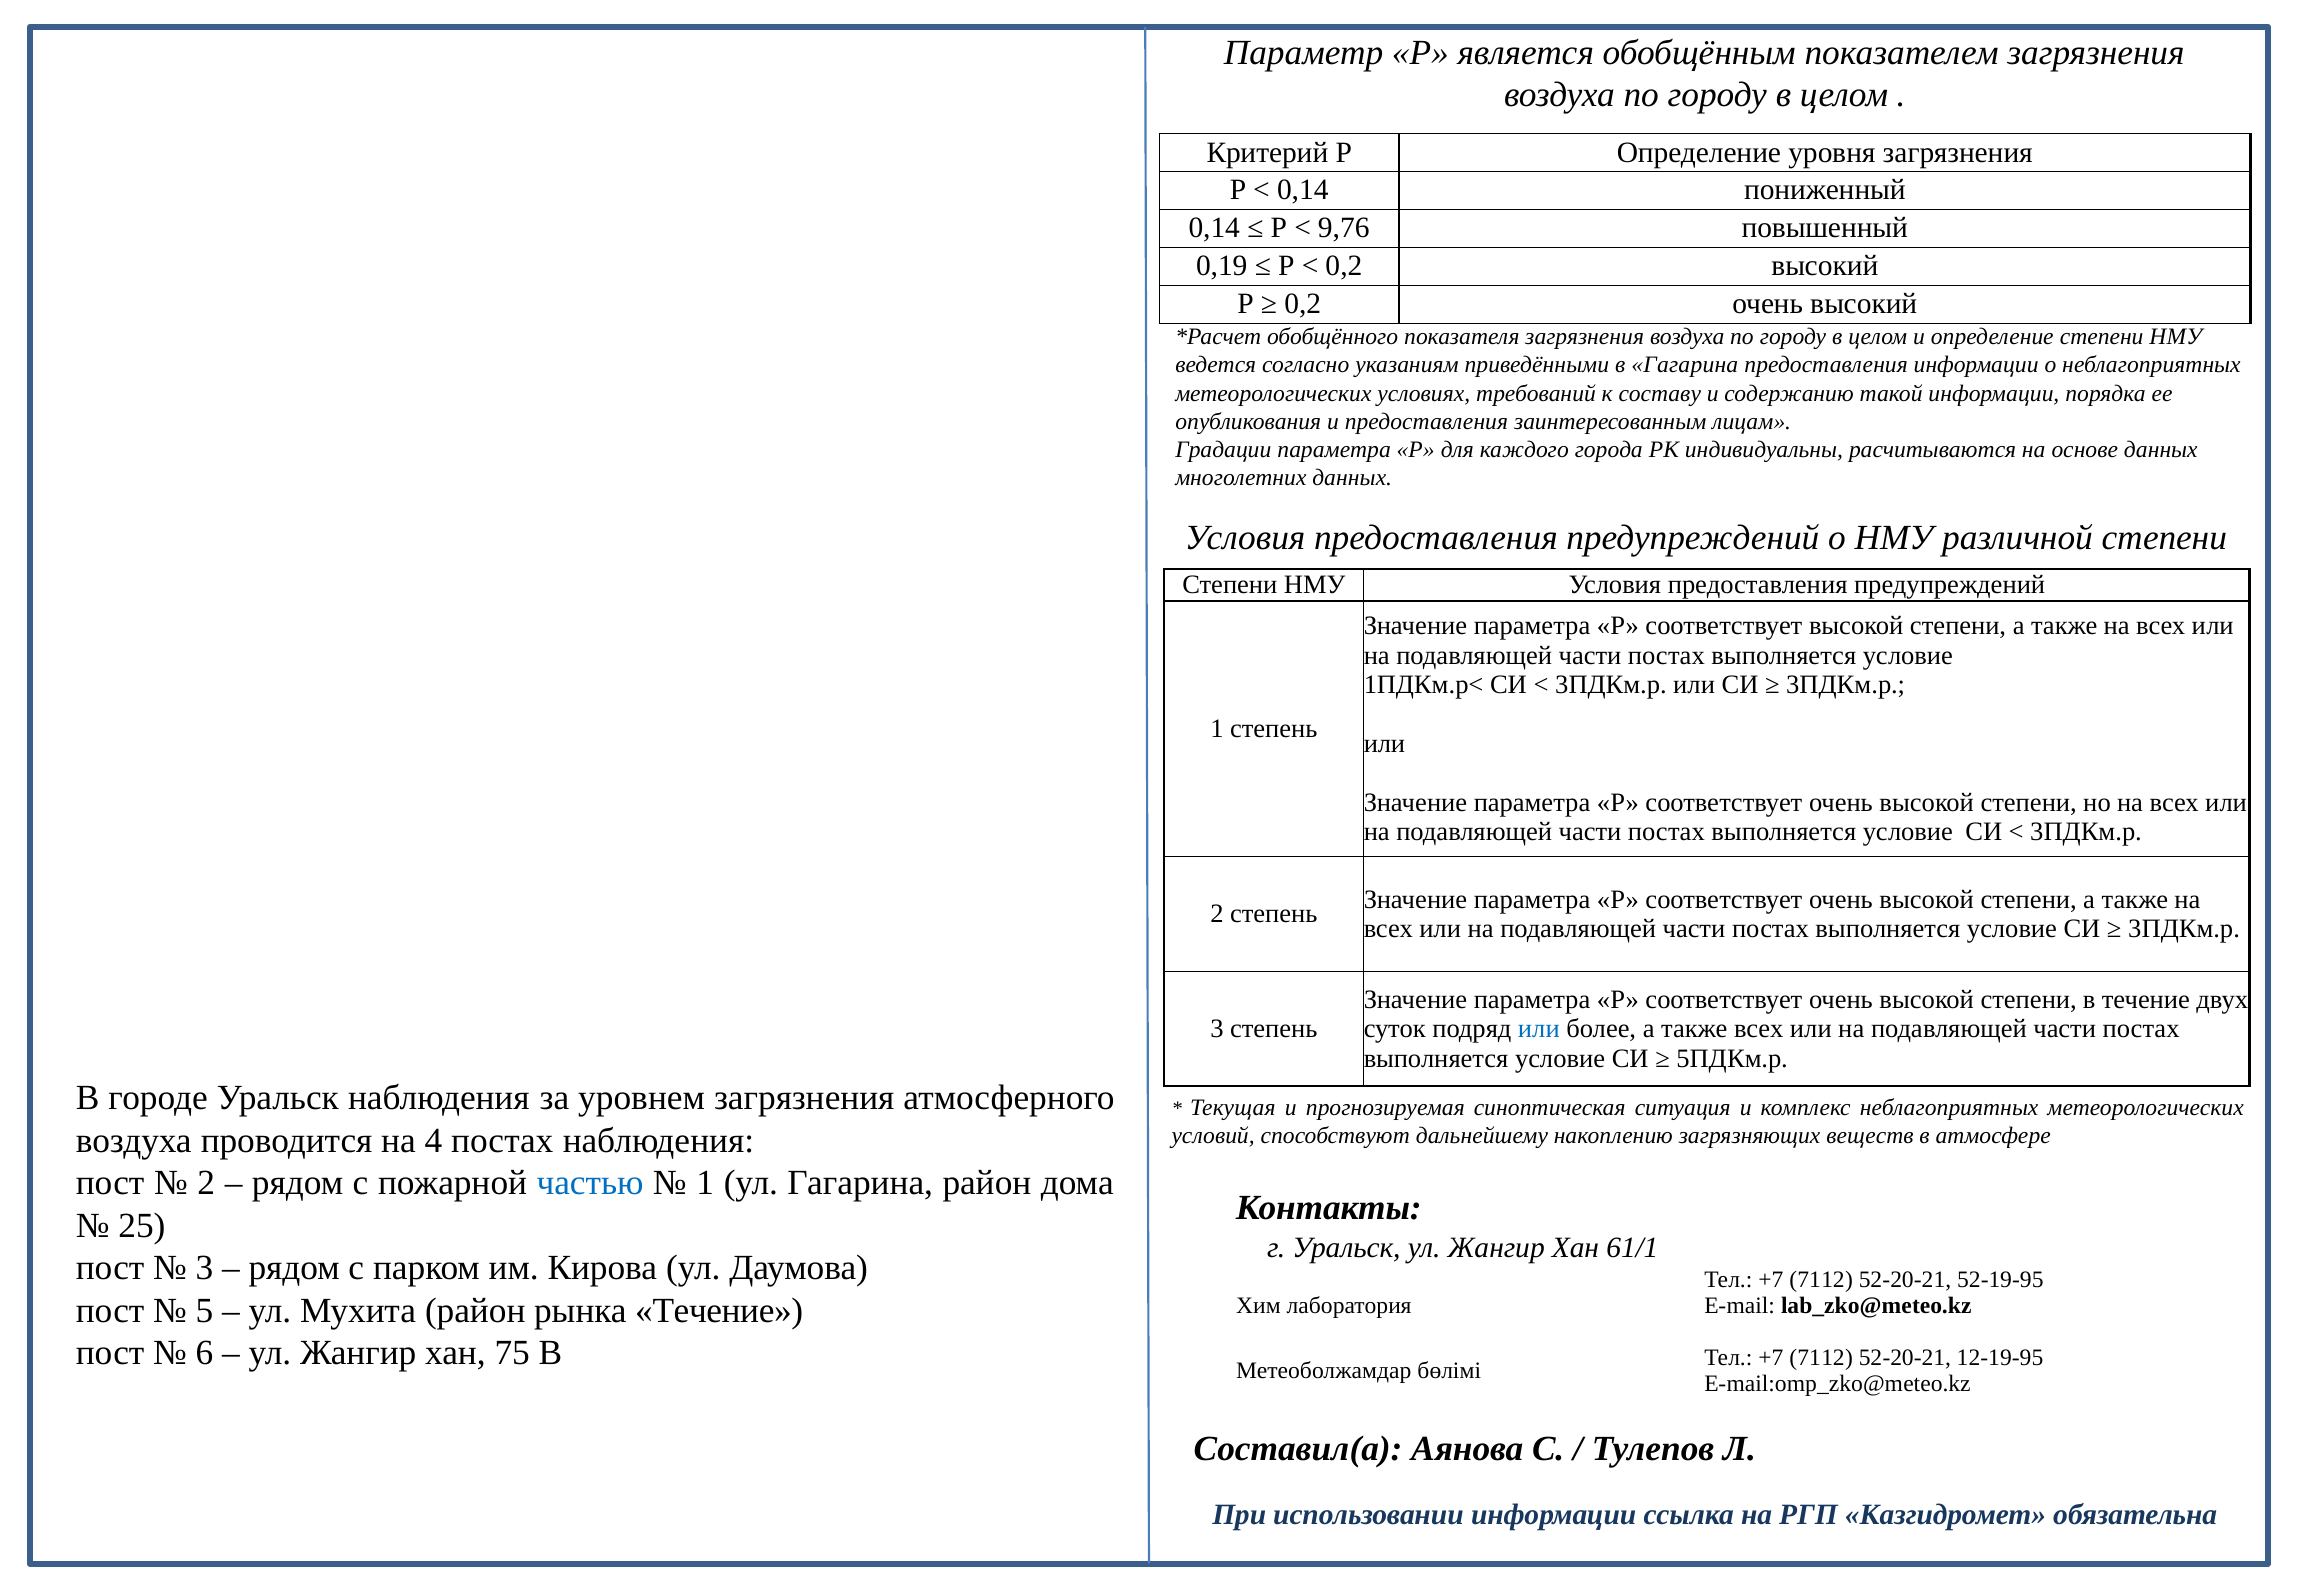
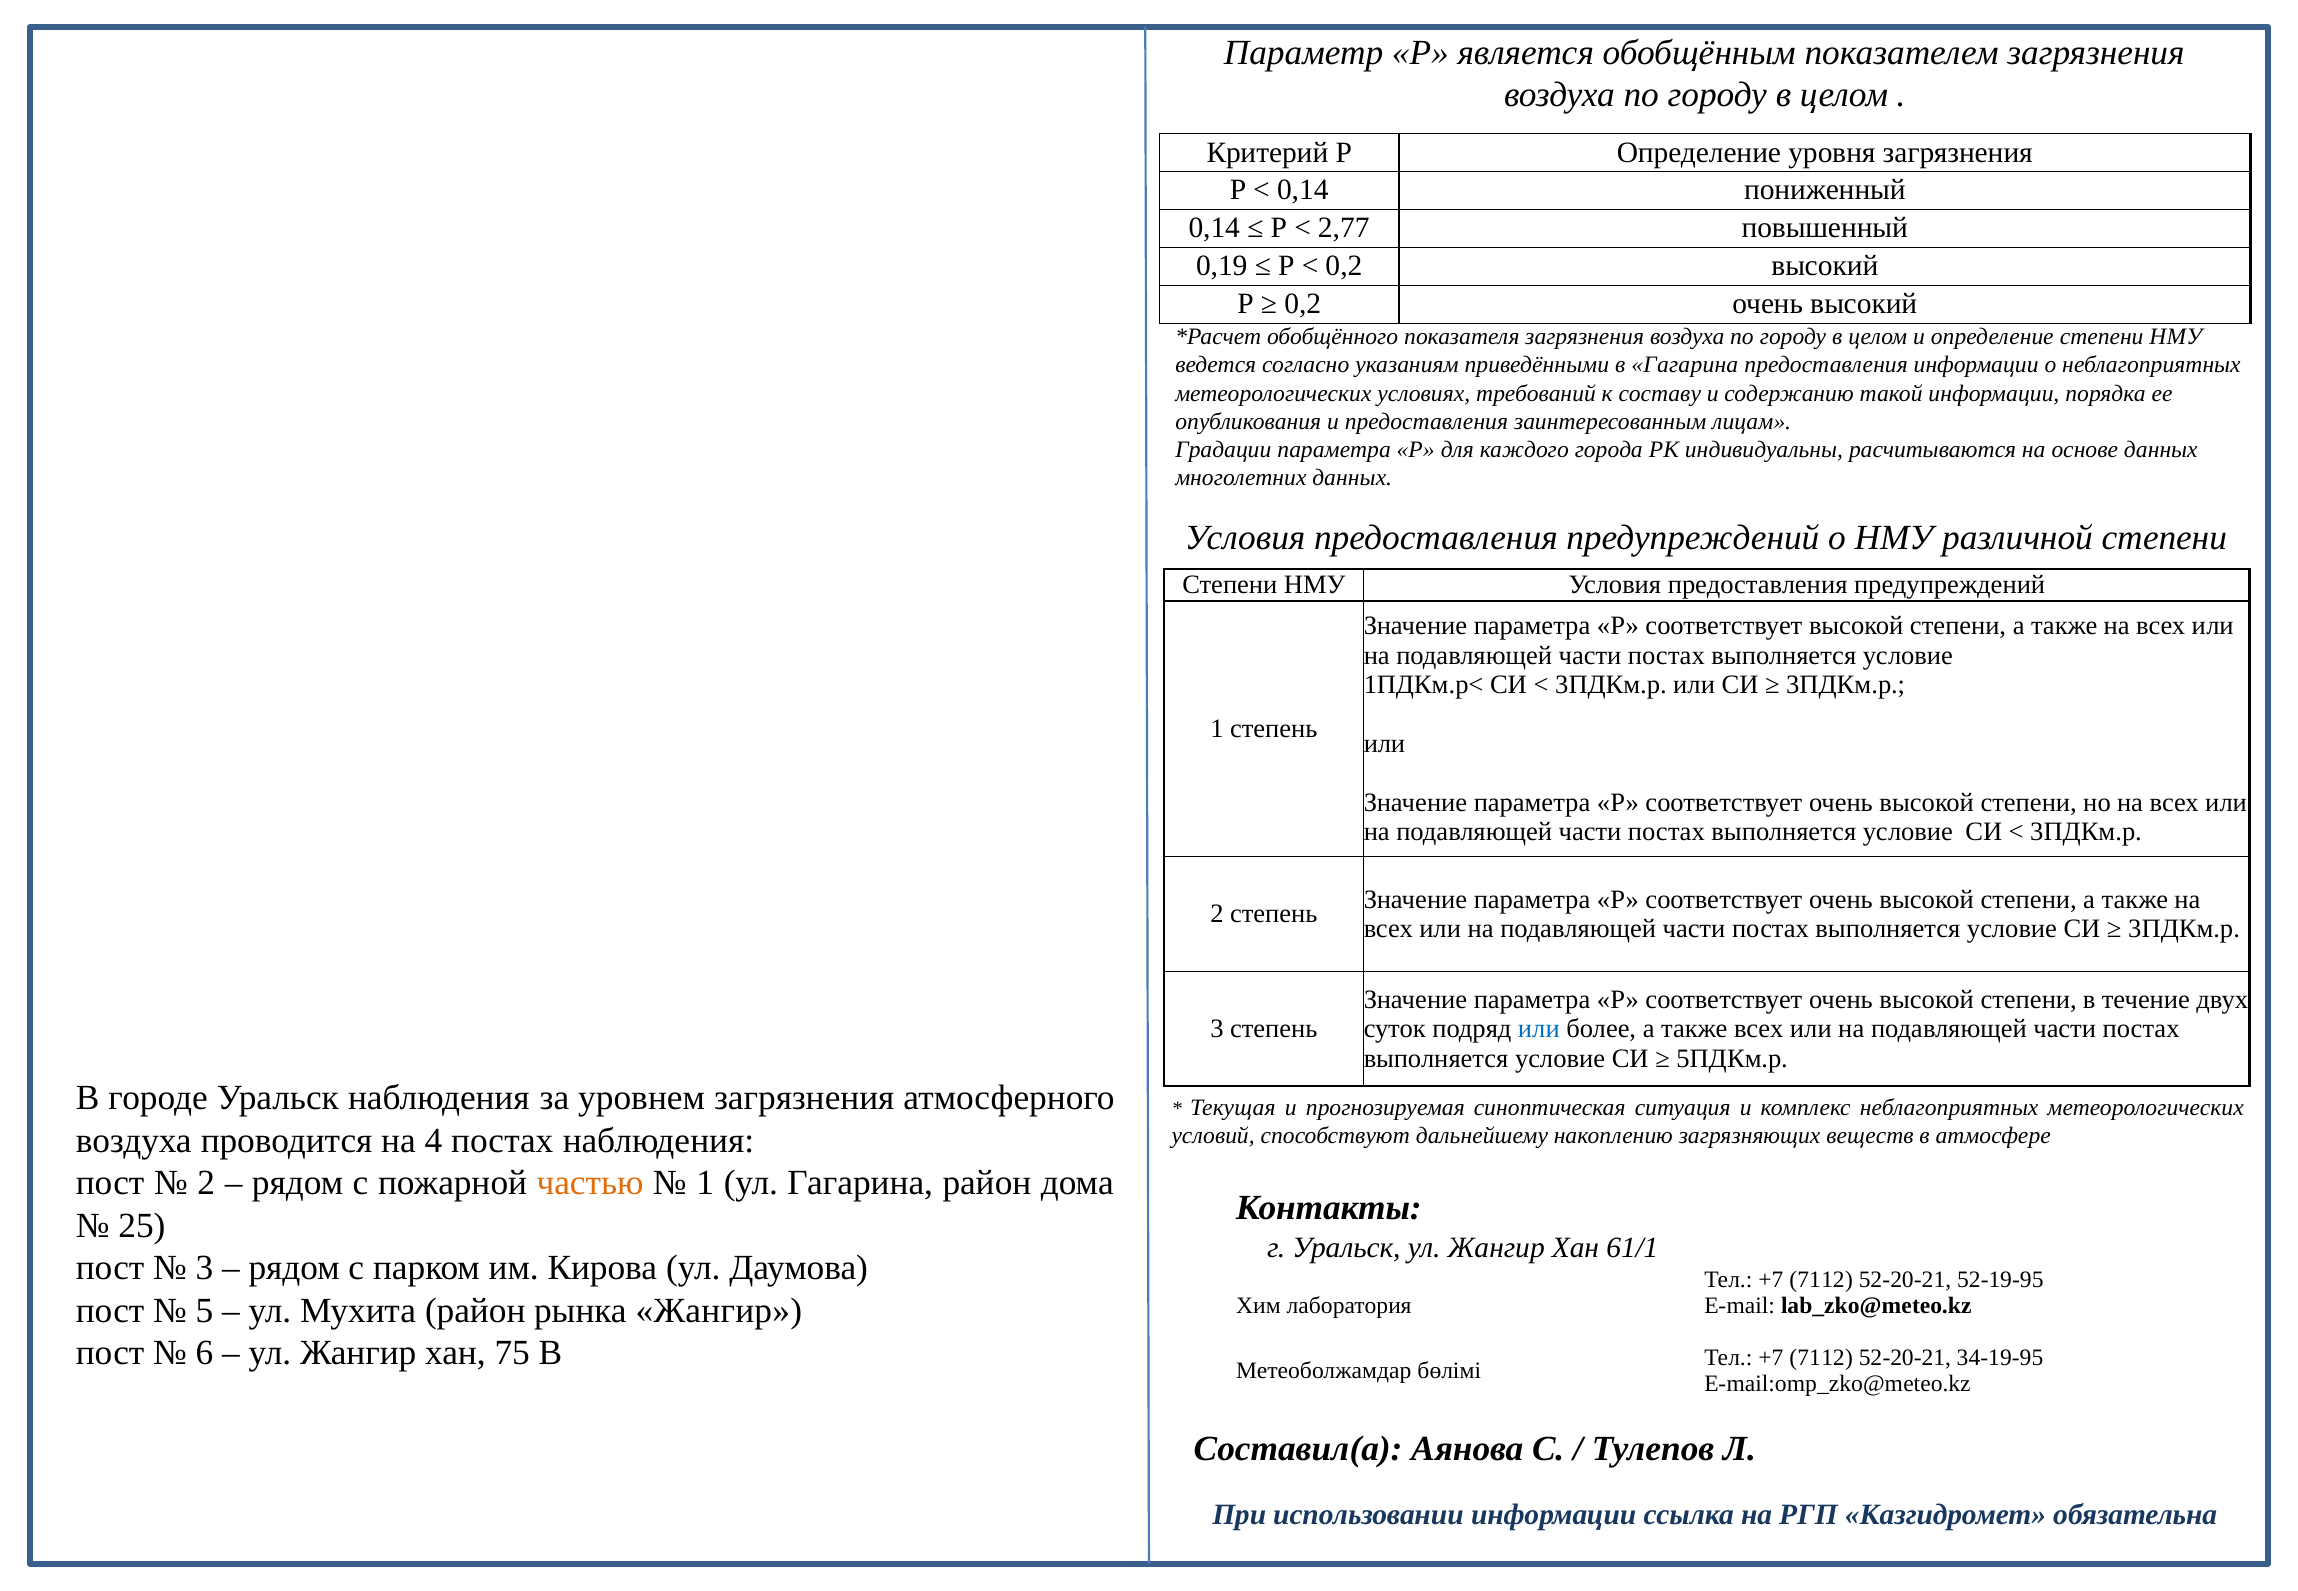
9,76: 9,76 -> 2,77 (1344, 228)
частью colour: blue -> orange (590, 1183)
рынка Течение: Течение -> Жангир (719, 1310)
12-19-95: 12-19-95 -> 34-19-95 (2000, 1357)
